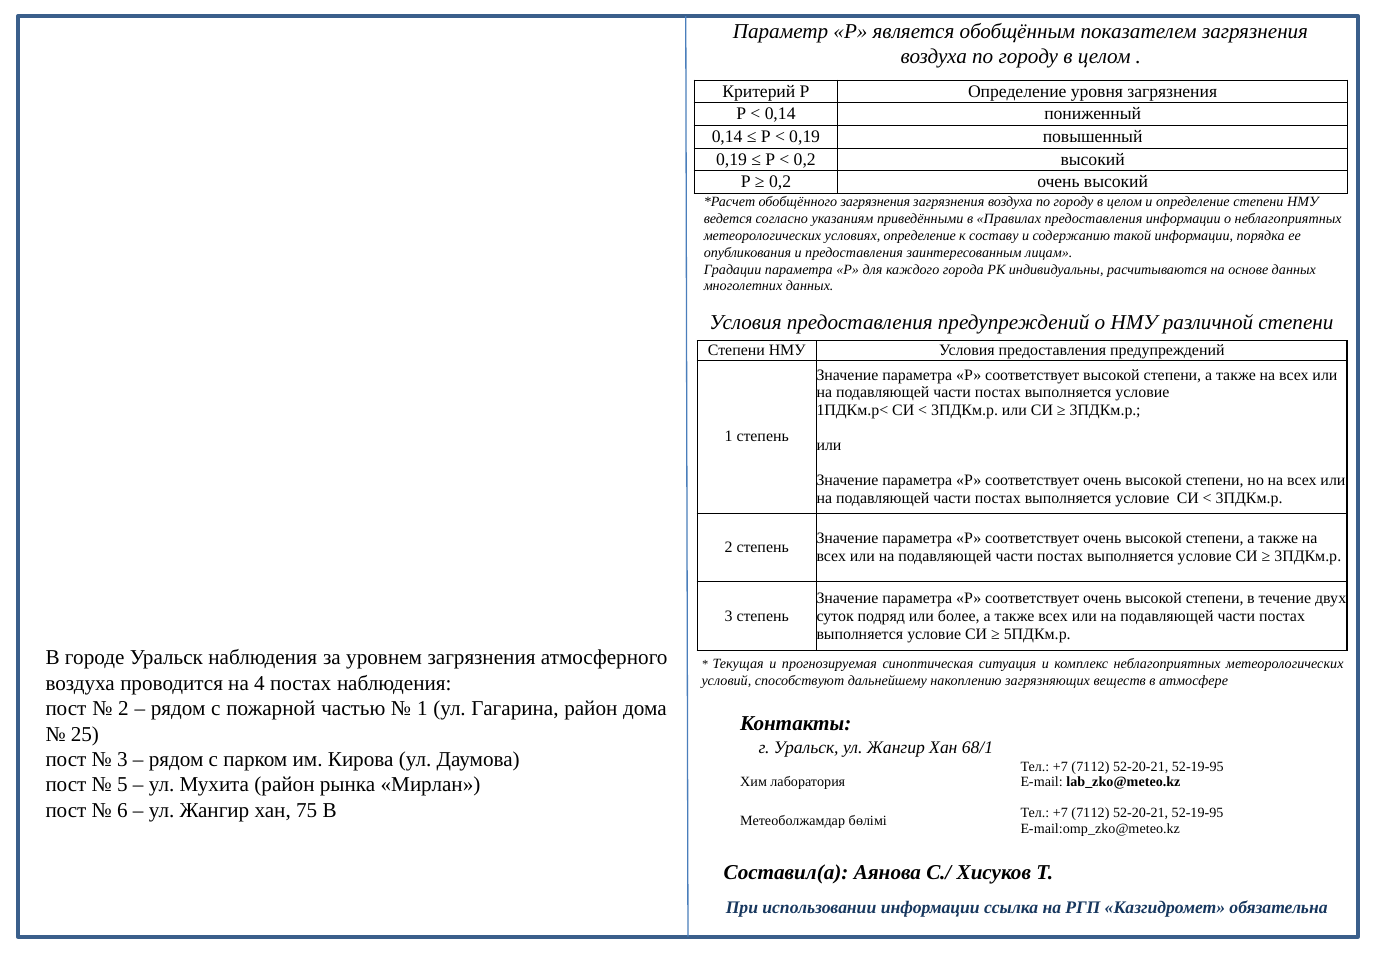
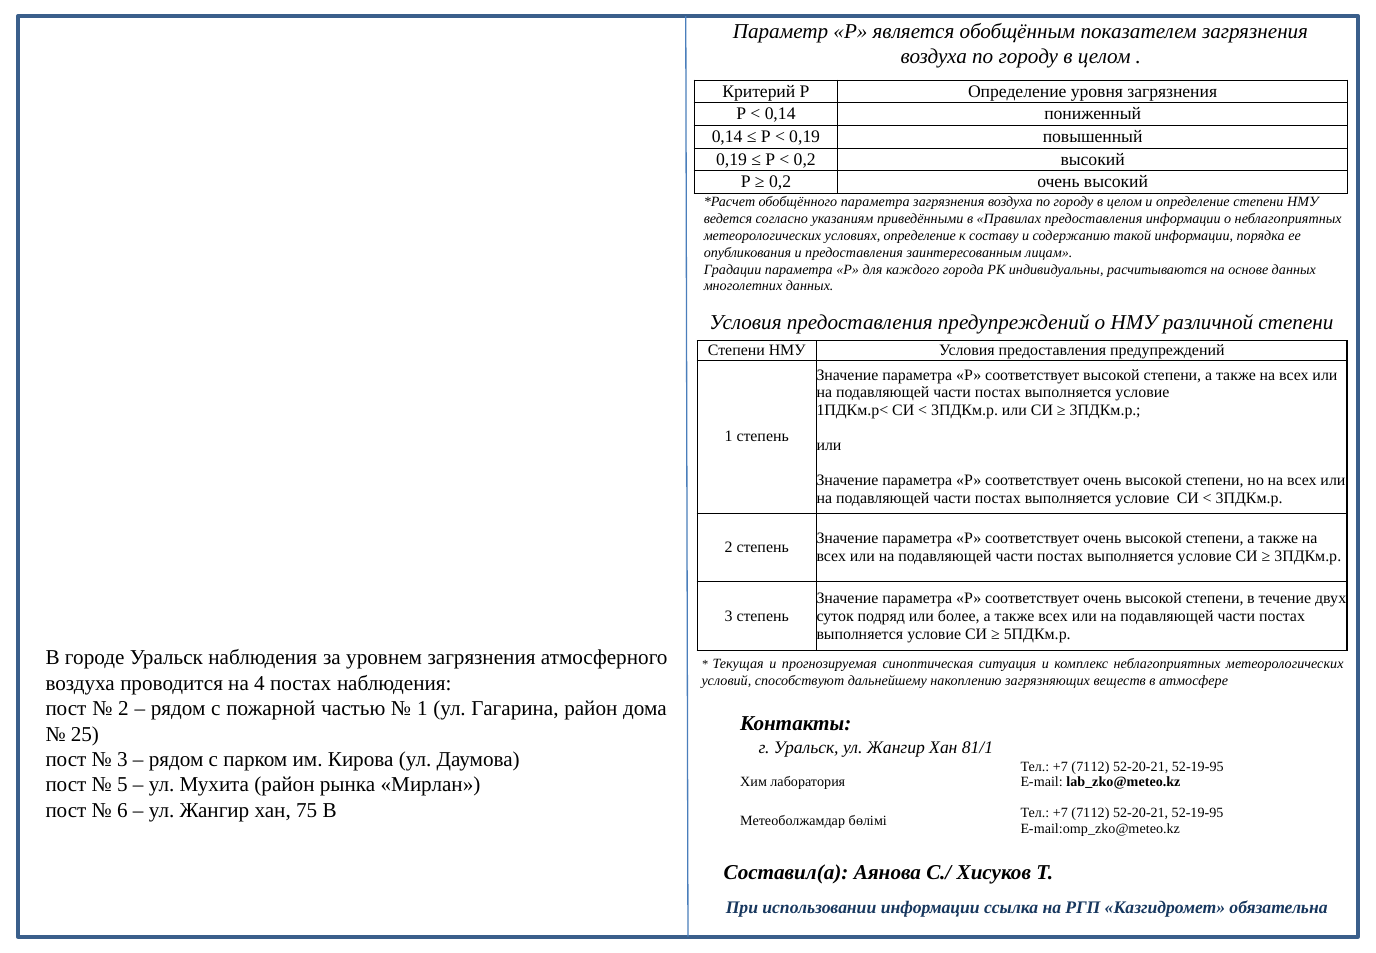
обобщённого загрязнения: загрязнения -> параметра (875, 202)
68/1: 68/1 -> 81/1 (977, 747)
